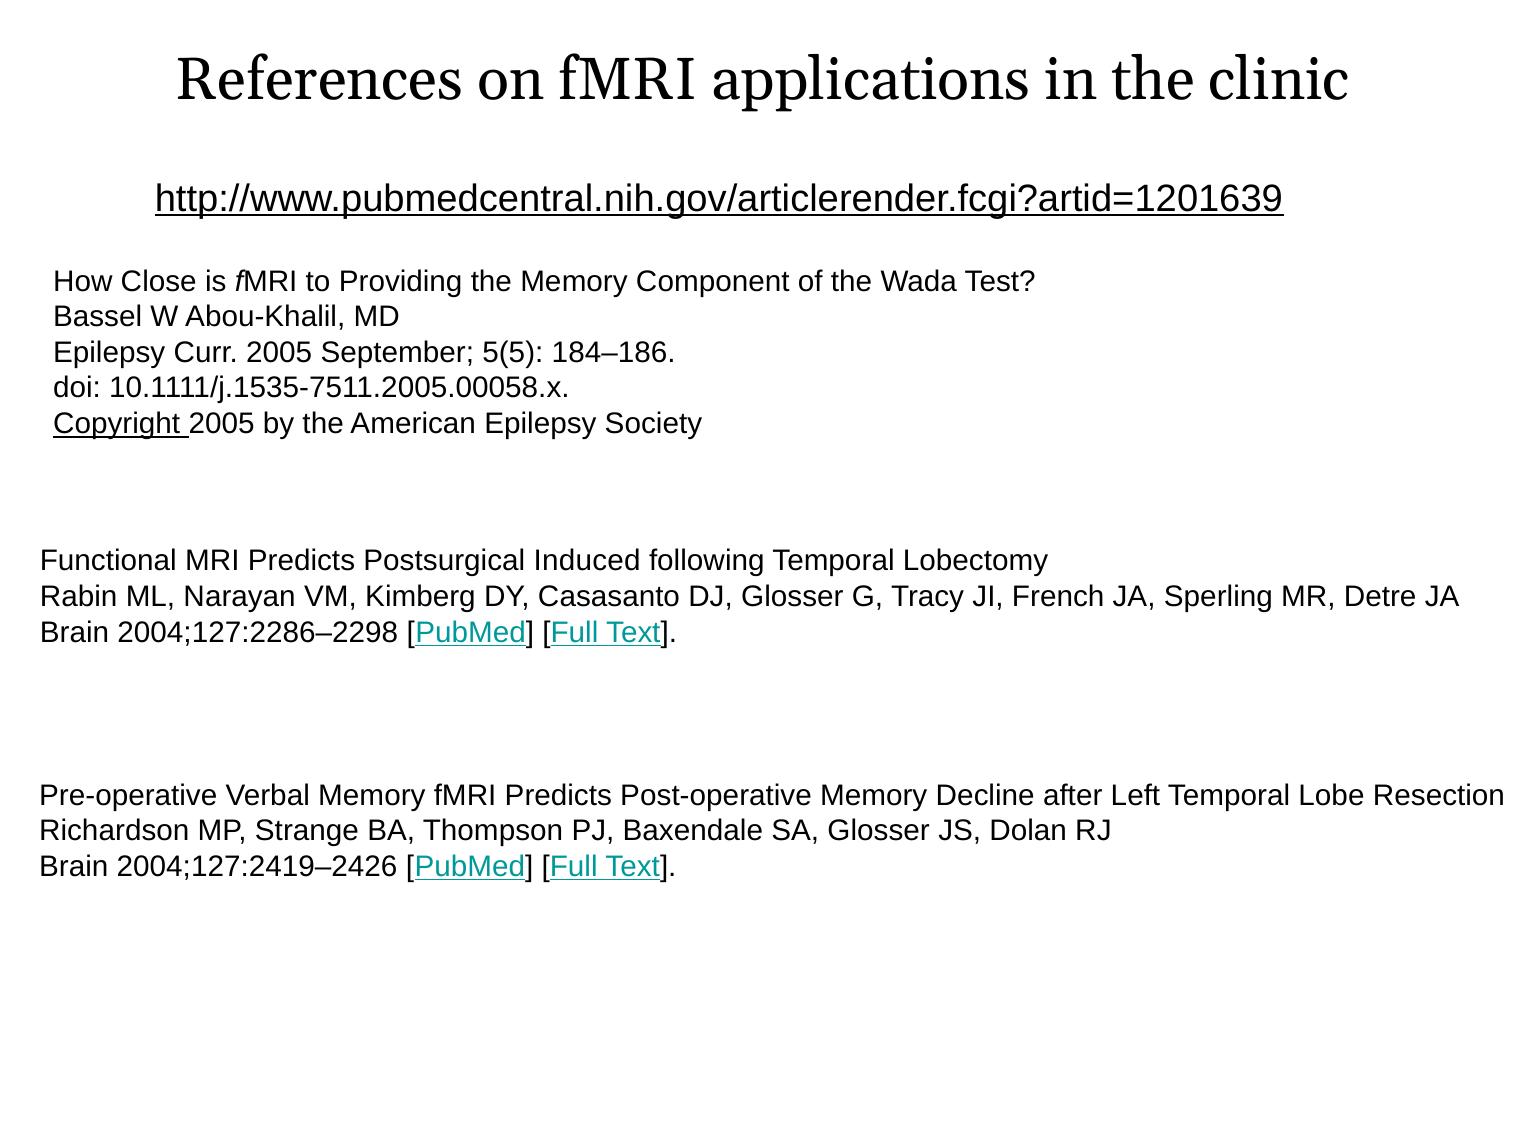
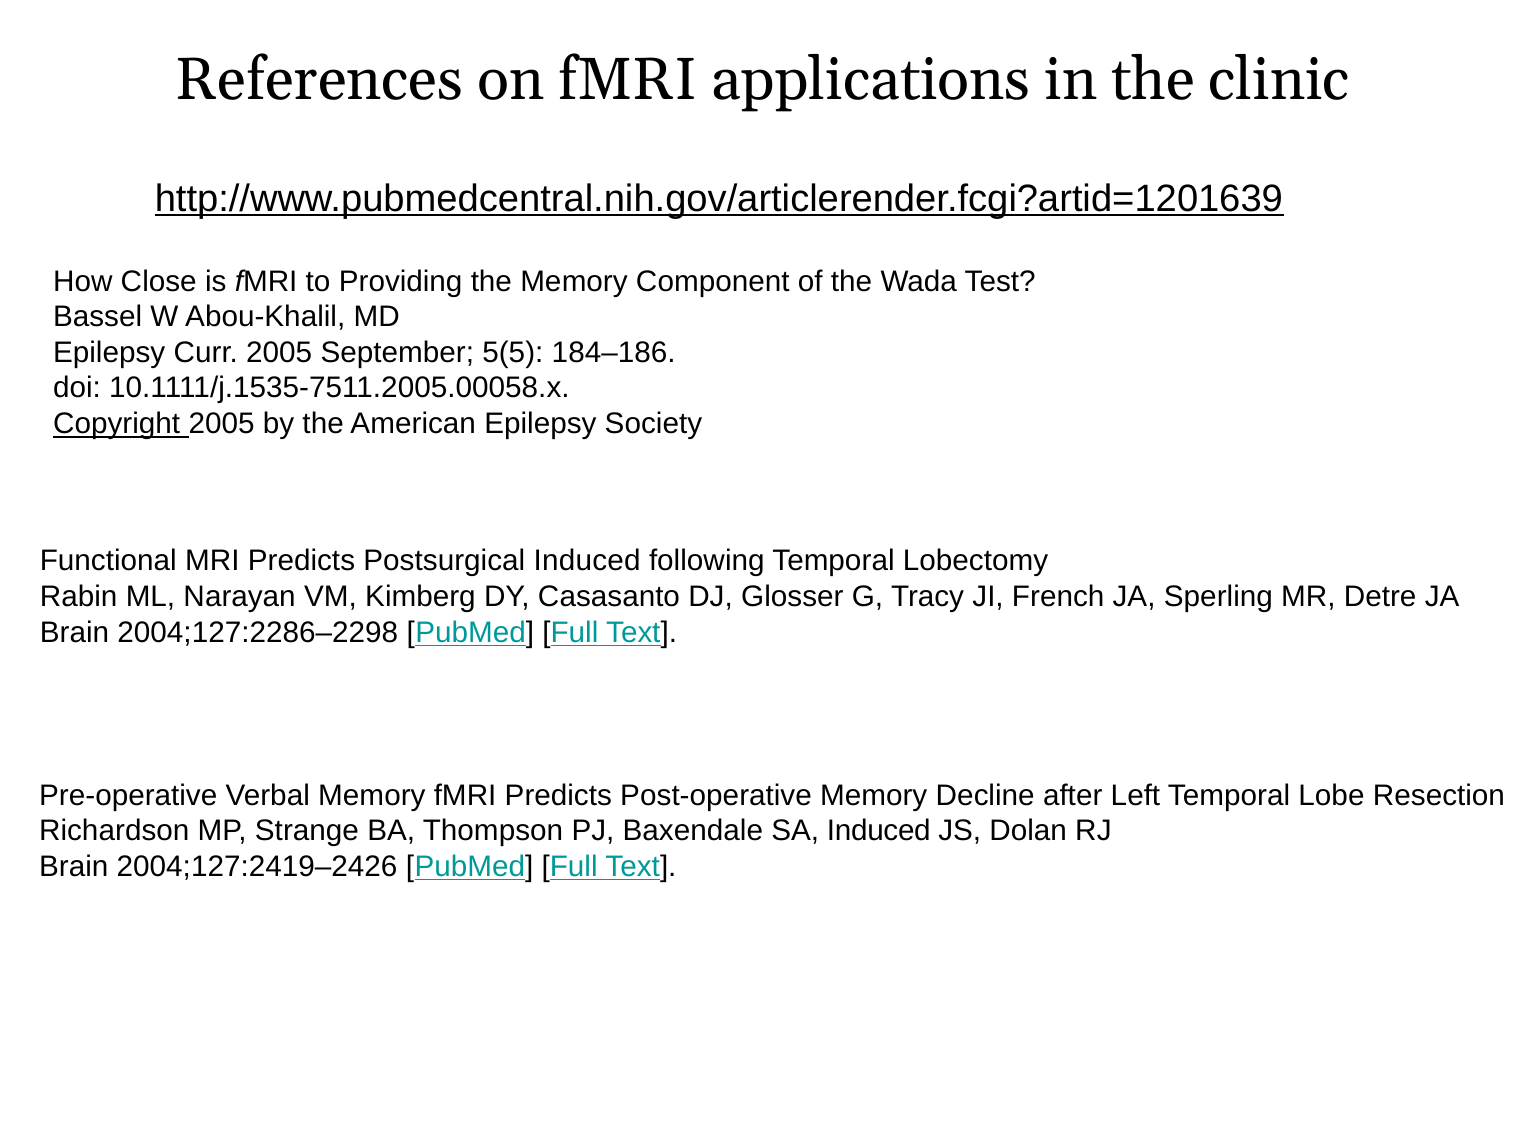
SA Glosser: Glosser -> Induced (879, 831)
